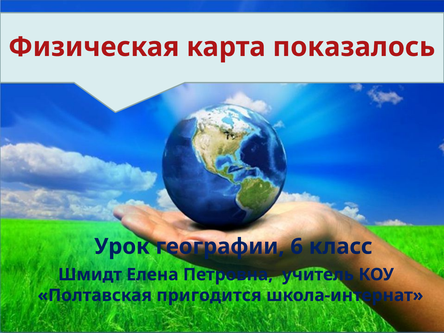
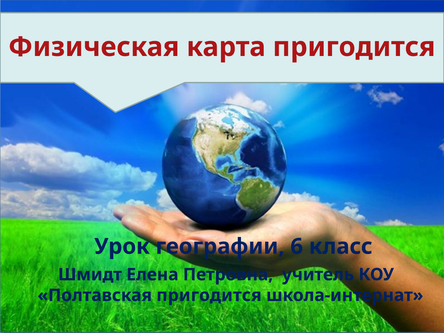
показалось: показалось -> пригодится (354, 47)
